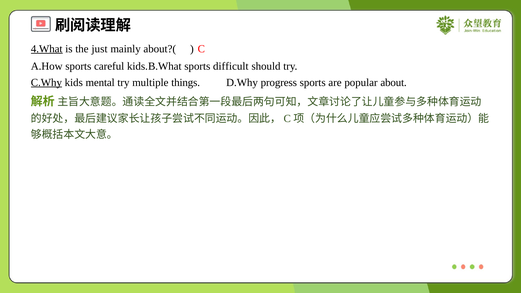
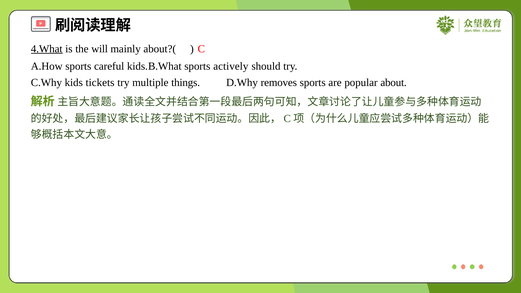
just: just -> will (100, 49)
difficult: difficult -> actively (231, 66)
C.Why underline: present -> none (46, 82)
mental: mental -> tickets (100, 82)
progress: progress -> removes (279, 82)
